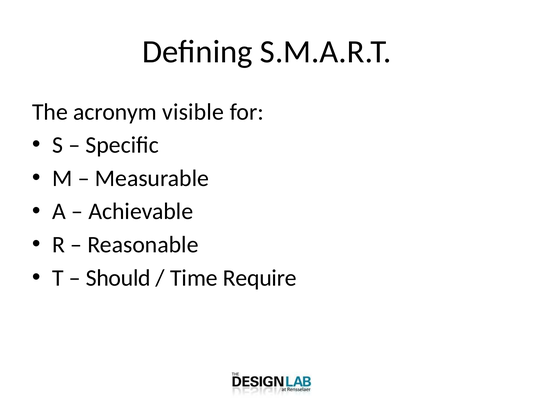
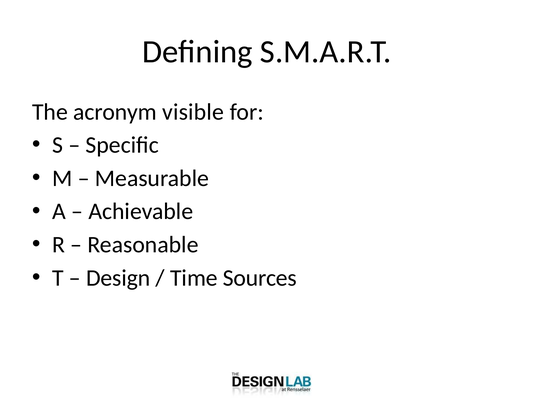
Should: Should -> Design (118, 278)
Require: Require -> Sources (260, 278)
